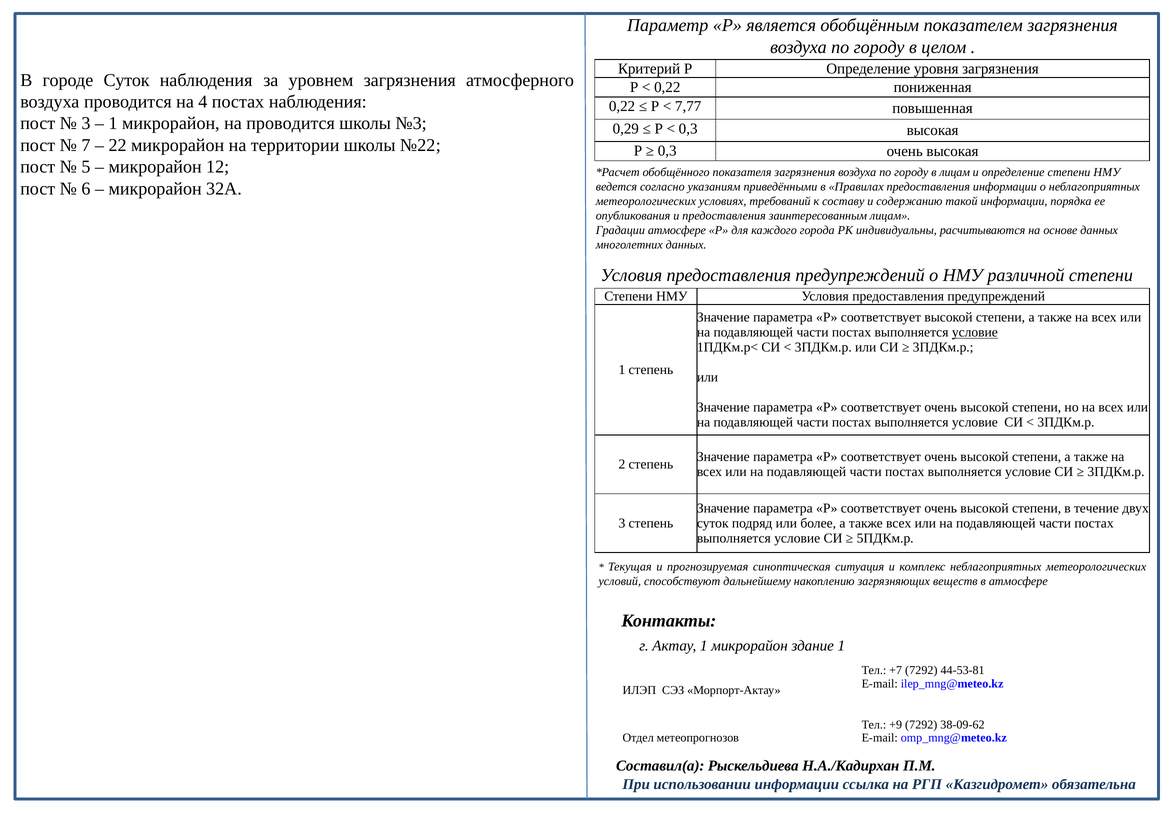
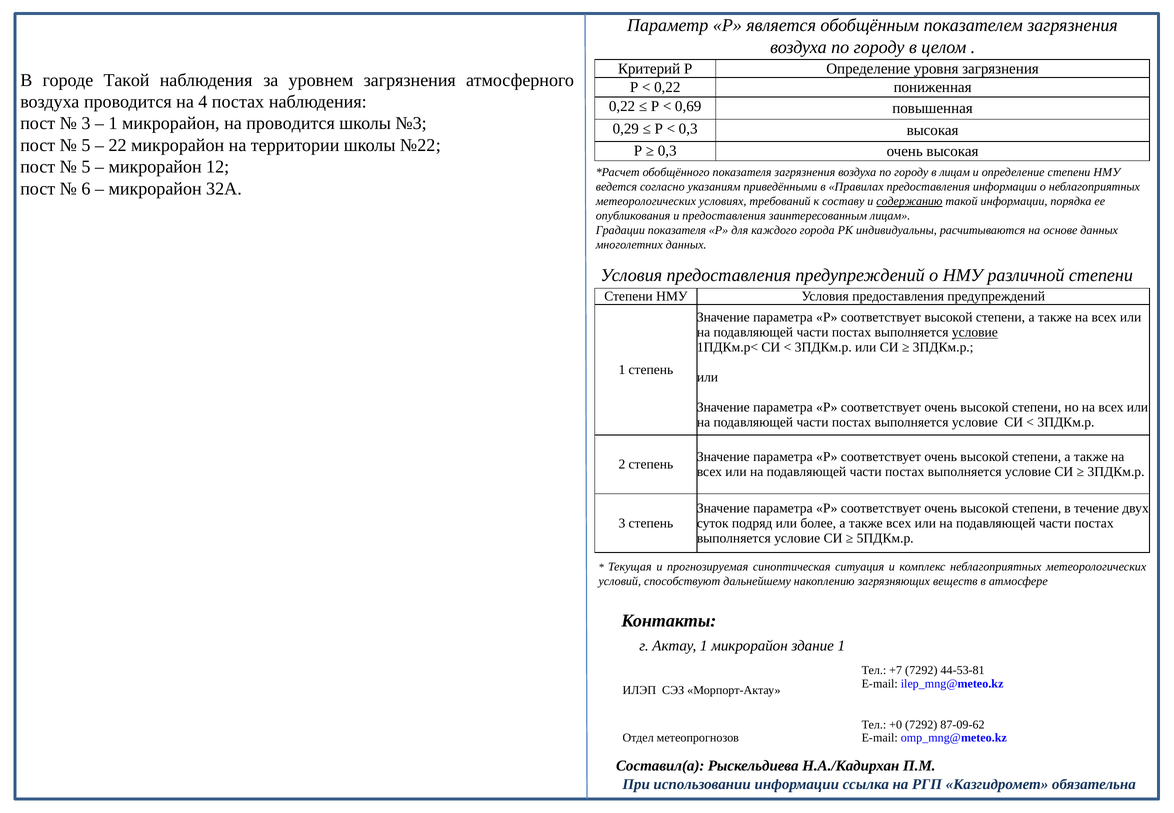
городе Суток: Суток -> Такой (127, 80)
7,77: 7,77 -> 0,69 (688, 106)
7: 7 -> 5 (86, 145)
содержанию underline: none -> present (909, 201)
Градации атмосфере: атмосфере -> показателя (677, 230)
+9: +9 -> +0 (896, 724)
38-09-62: 38-09-62 -> 87-09-62 (962, 724)
